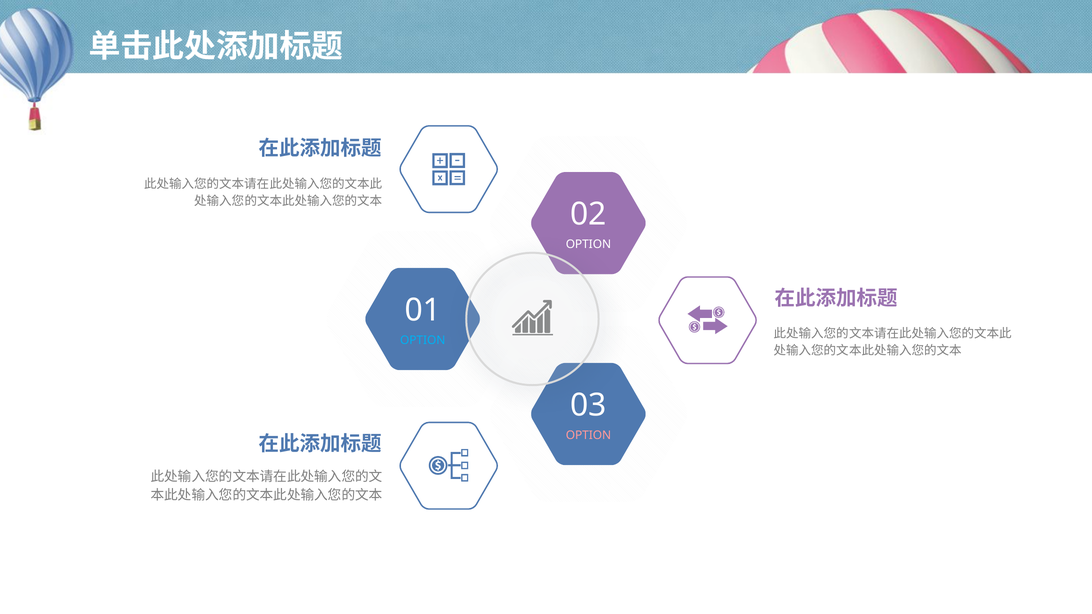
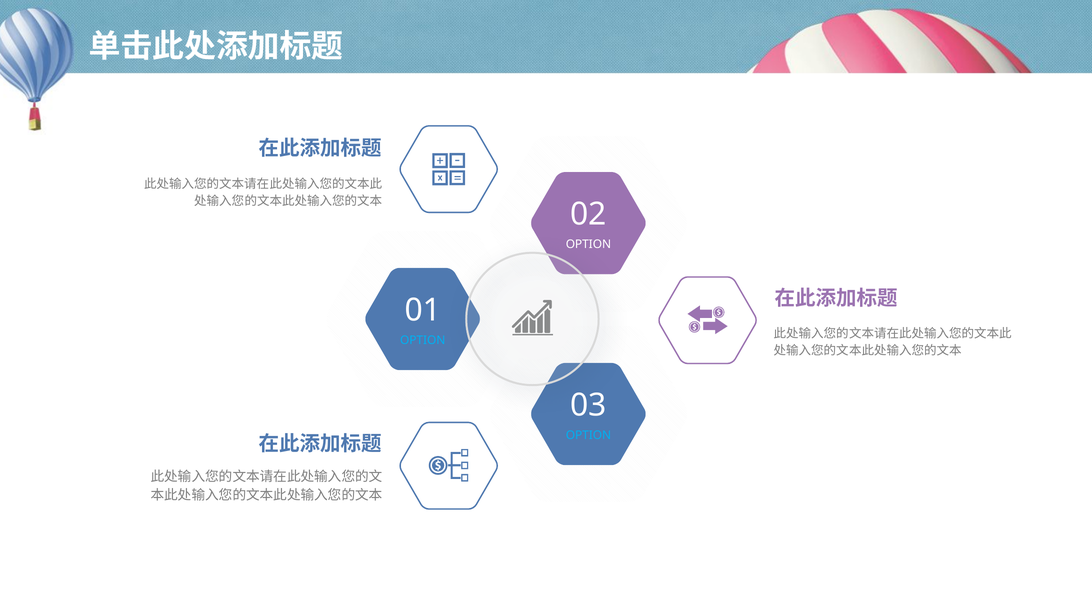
OPTION colour: pink -> light blue (588, 436)
